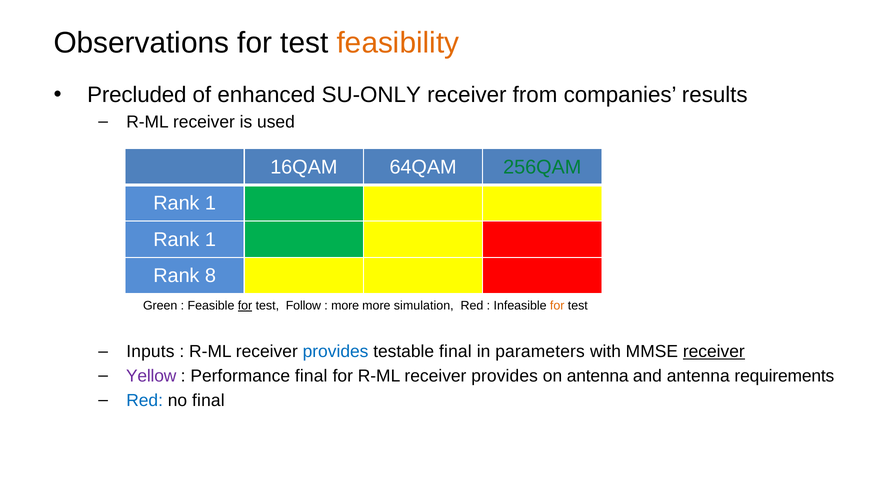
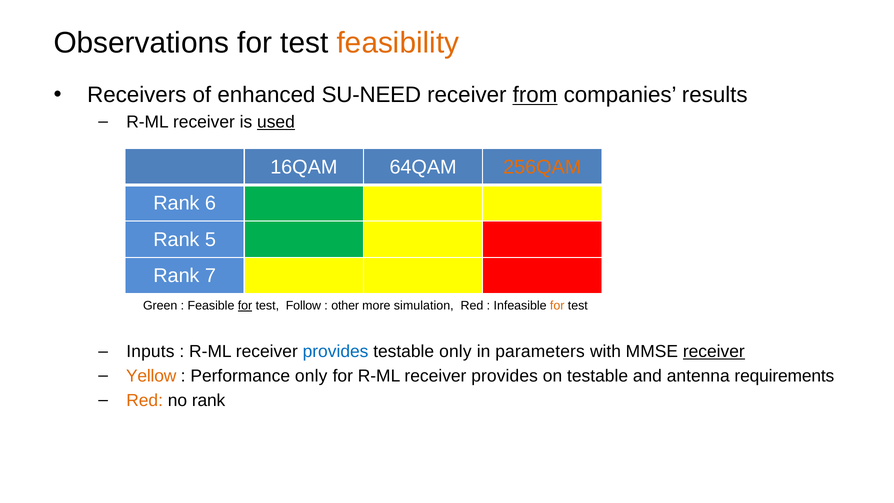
Precluded: Precluded -> Receivers (137, 95)
SU-ONLY: SU-ONLY -> SU-NEED (371, 95)
from underline: none -> present (535, 95)
used underline: none -> present (276, 122)
256QAM colour: green -> orange (542, 167)
1: 1 -> 6 (210, 203)
1: 1 -> 5 (210, 240)
8: 8 -> 7 (210, 276)
more: more -> other (345, 306)
testable final: final -> only (455, 352)
Yellow colour: purple -> orange (151, 376)
Performance final: final -> only (311, 376)
on antenna: antenna -> testable (598, 376)
Red colour: blue -> orange (145, 400)
no final: final -> rank (209, 400)
